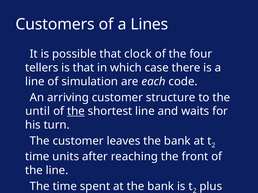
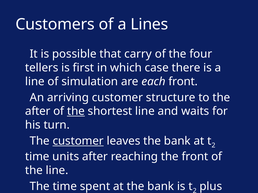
clock: clock -> carry (138, 54)
is that: that -> first (83, 68)
each code: code -> front (183, 82)
until: until -> after (38, 111)
customer underline: none -> present (78, 141)
